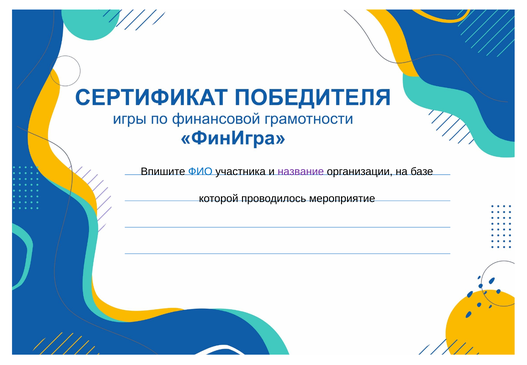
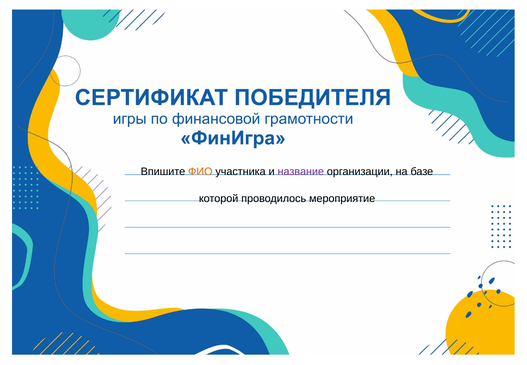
ФИО colour: blue -> orange (200, 171)
